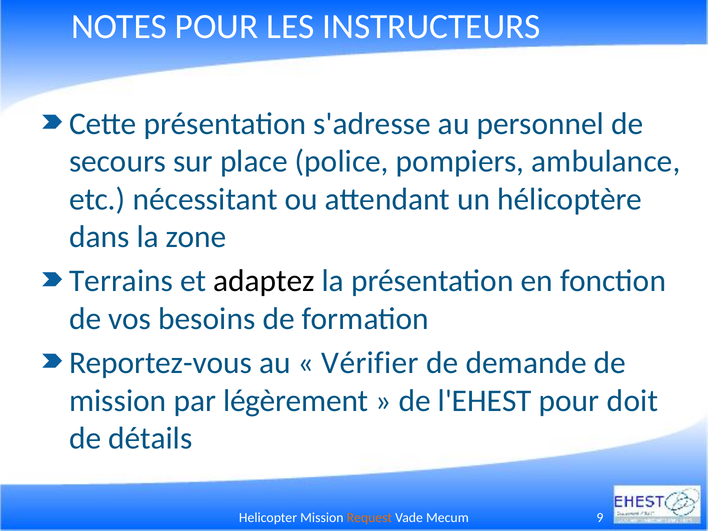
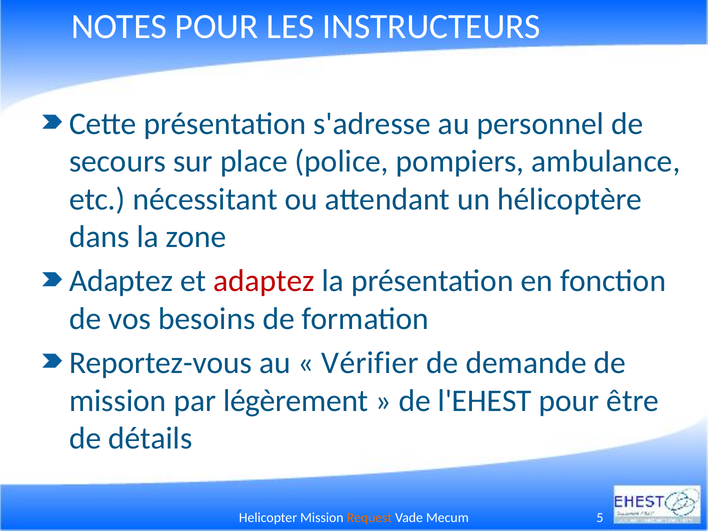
Terrains: Terrains -> Adaptez (121, 281)
adaptez colour: black -> red (264, 281)
doit: doit -> être (633, 401)
9: 9 -> 5 (600, 518)
